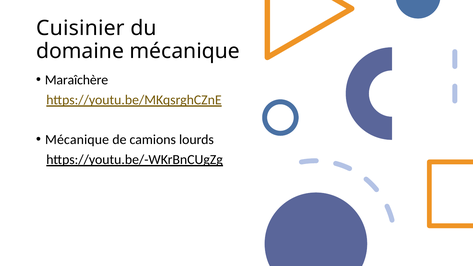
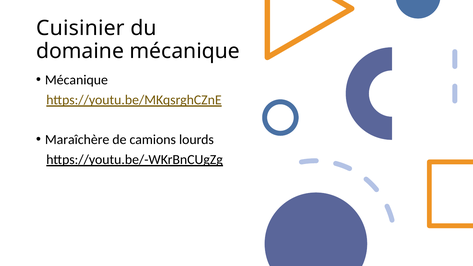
Maraîchère: Maraîchère -> Mécanique (76, 80)
Mécanique: Mécanique -> Maraîchère (77, 140)
